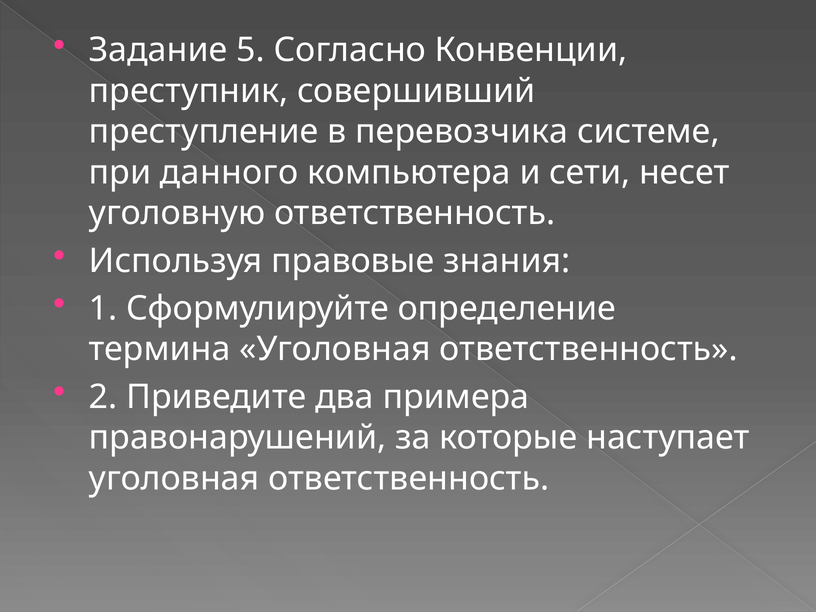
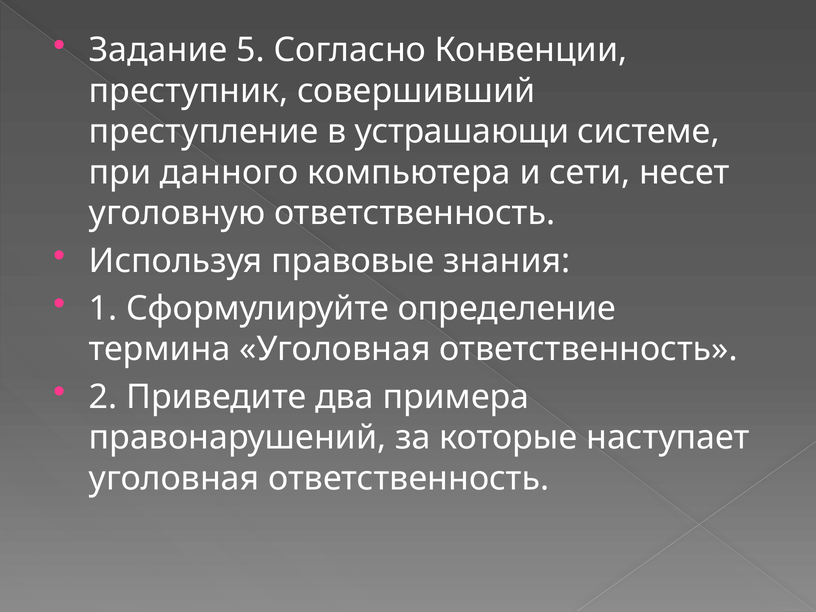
перевозчика: перевозчика -> устрашающи (462, 132)
